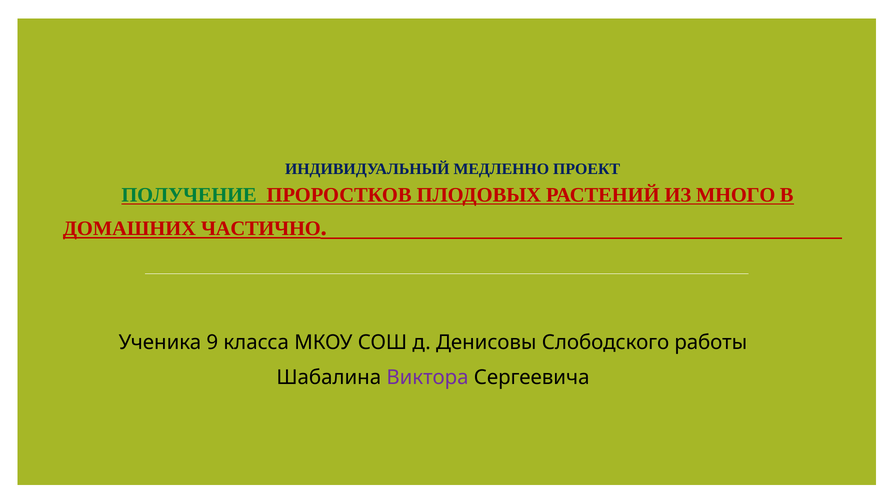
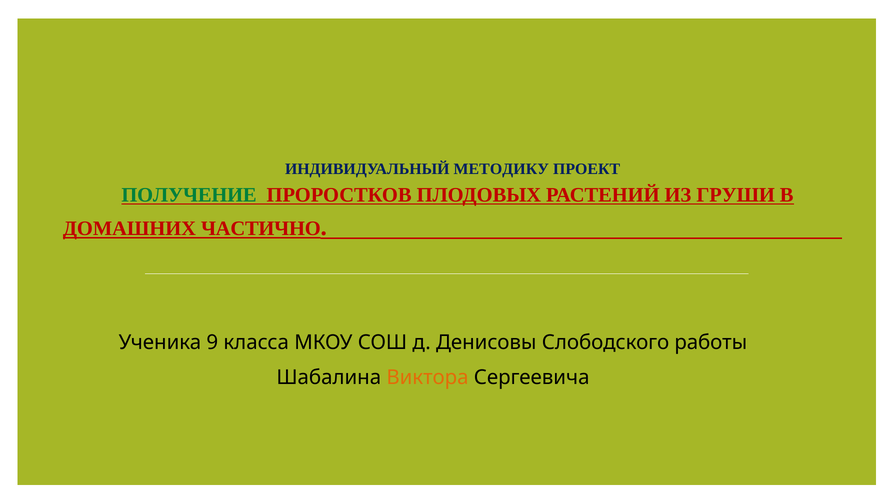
МЕДЛЕННО: МЕДЛЕННО -> МЕТОДИКУ (501, 169)
МНОГО: МНОГО -> ГРУШИ (736, 195)
Виктора colour: purple -> orange (427, 377)
